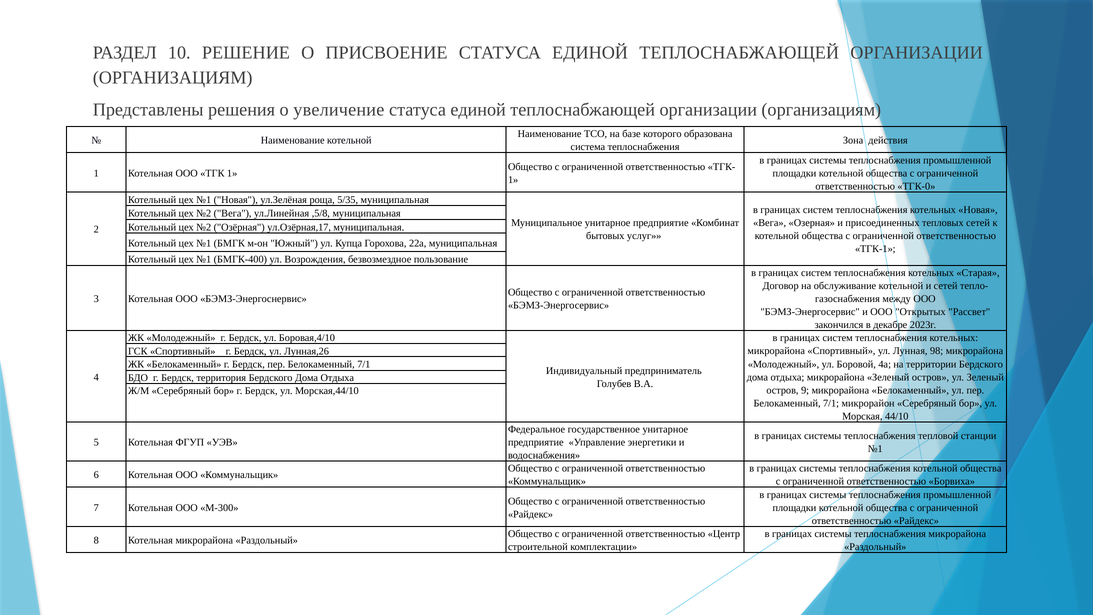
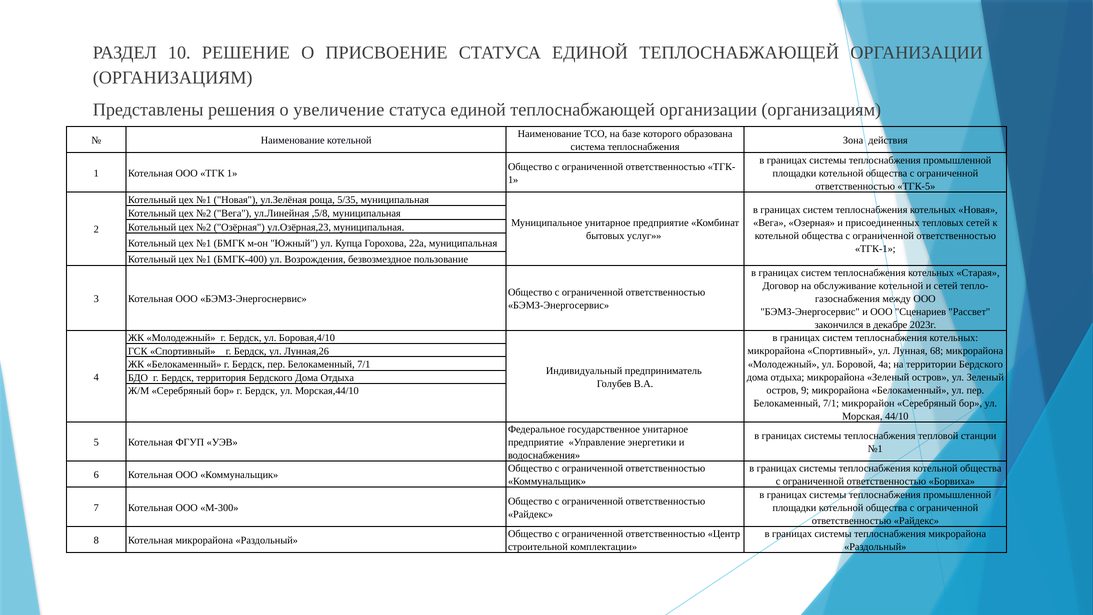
ТГК-0: ТГК-0 -> ТГК-5 (916, 186)
ул.Озёрная,17: ул.Озёрная,17 -> ул.Озёрная,23 (299, 227)
Открытых: Открытых -> Сценариев (921, 312)
98: 98 -> 68 (937, 351)
